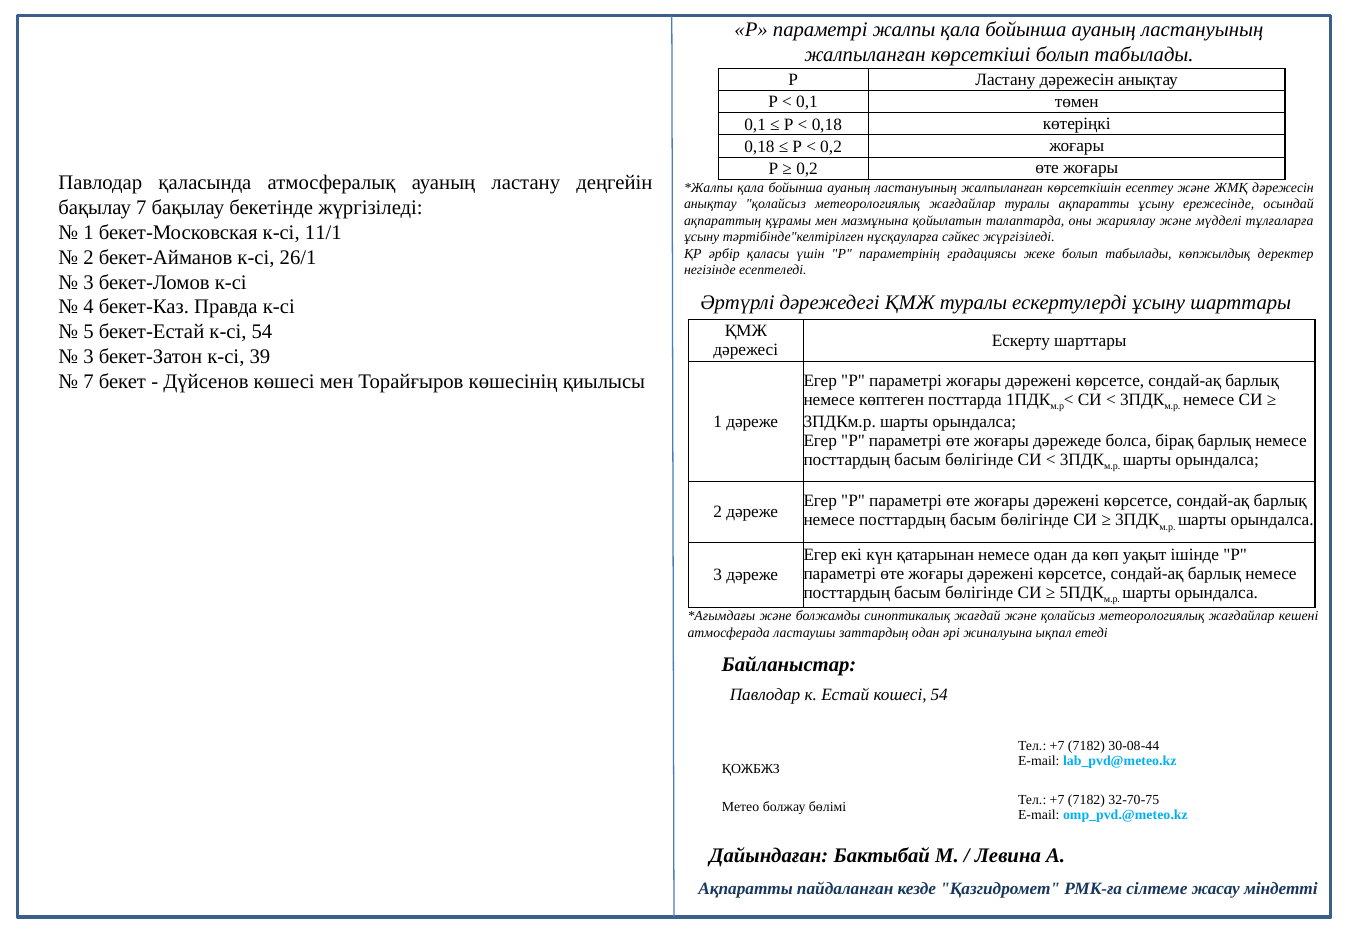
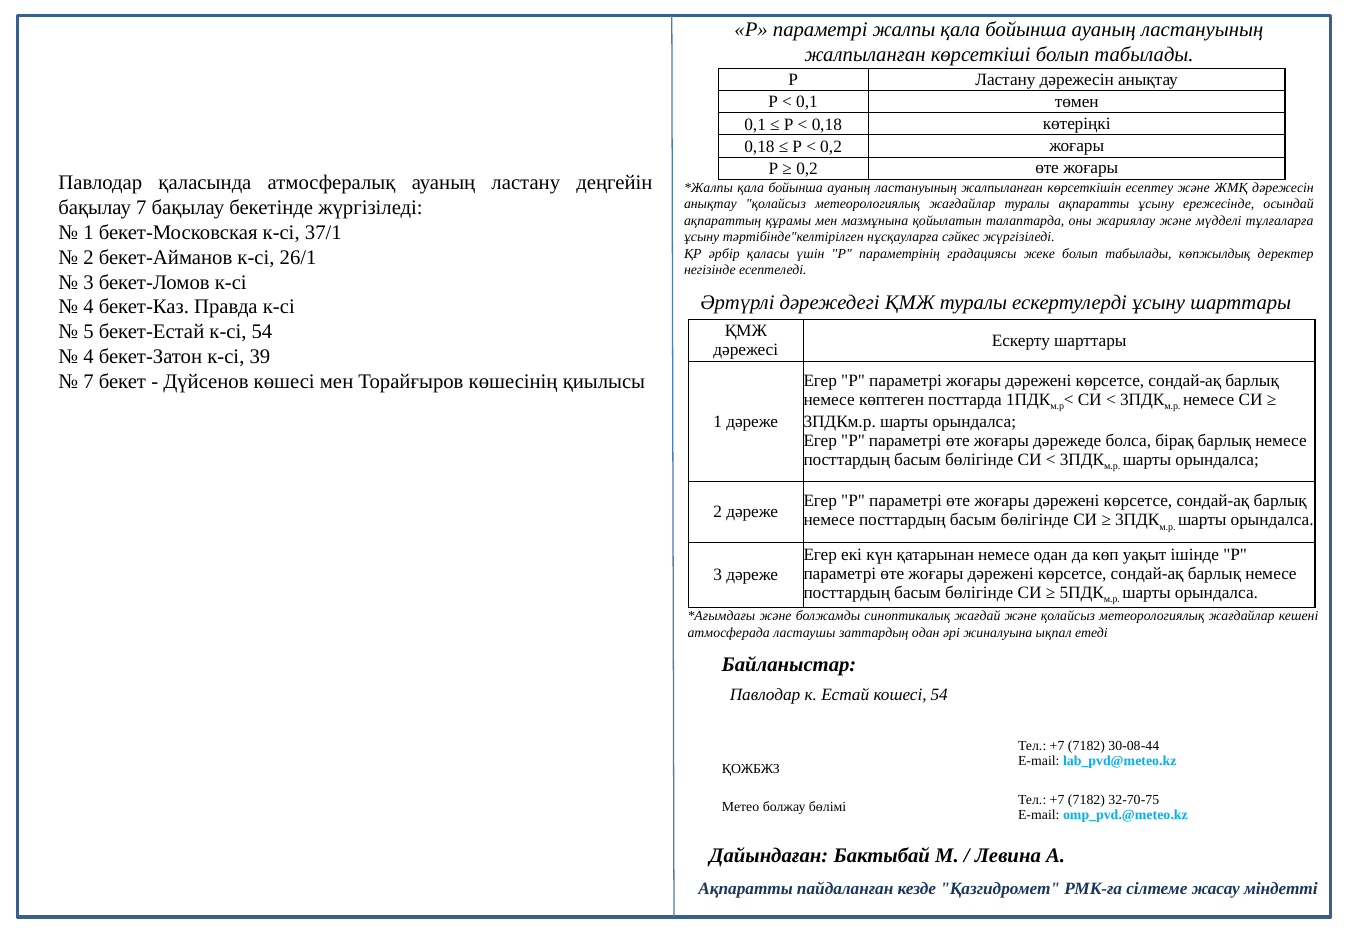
11/1: 11/1 -> 37/1 (323, 233)
3: 3 -> 4 (89, 357)
